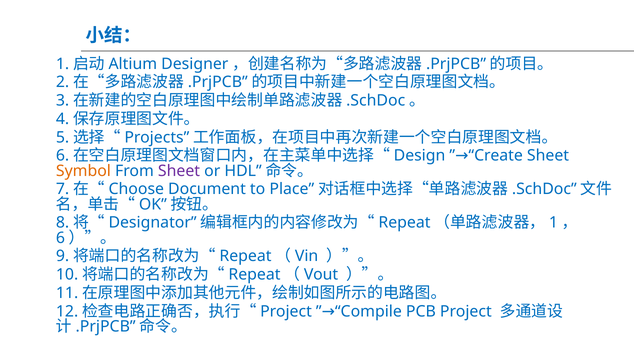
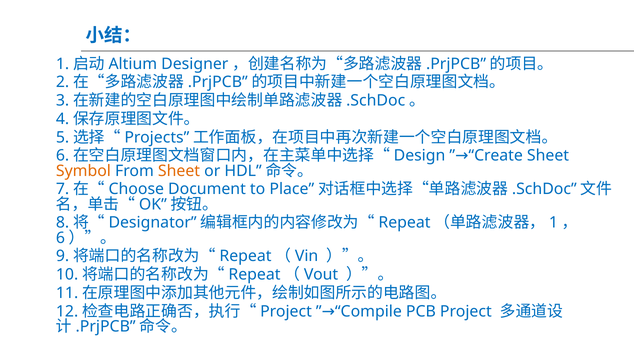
Sheet colour: purple -> orange (179, 171)
